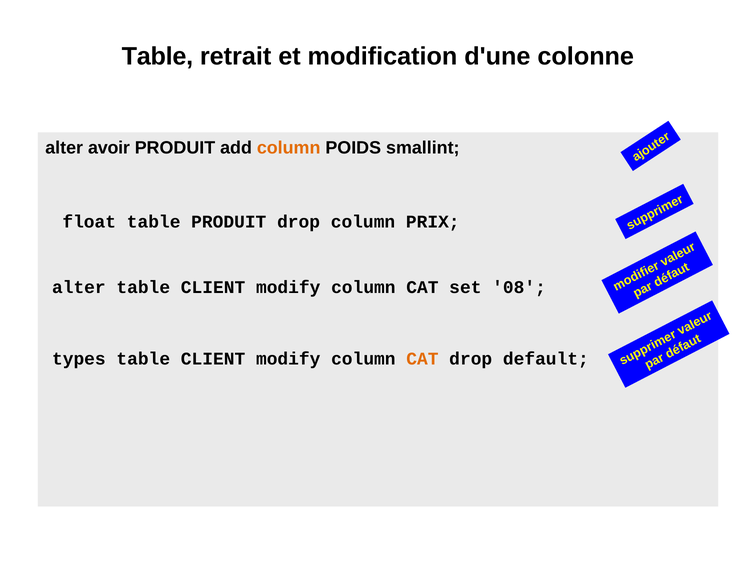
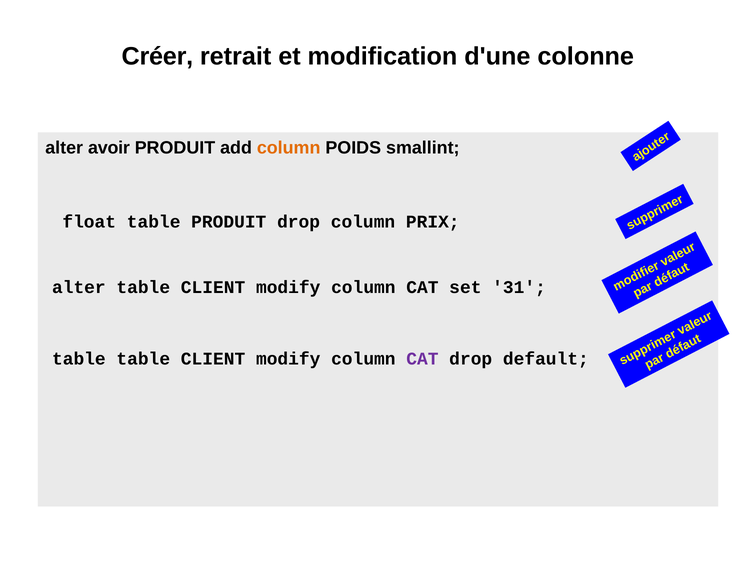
Table: Table -> Créer (157, 57)
08: 08 -> 31 (519, 287)
types: types -> table (79, 359)
CAT colour: orange -> purple (422, 359)
